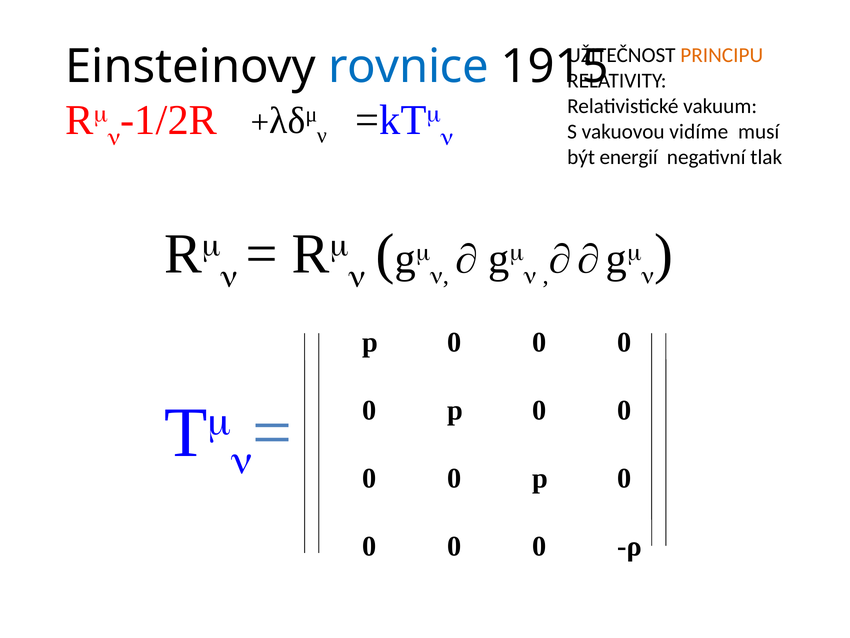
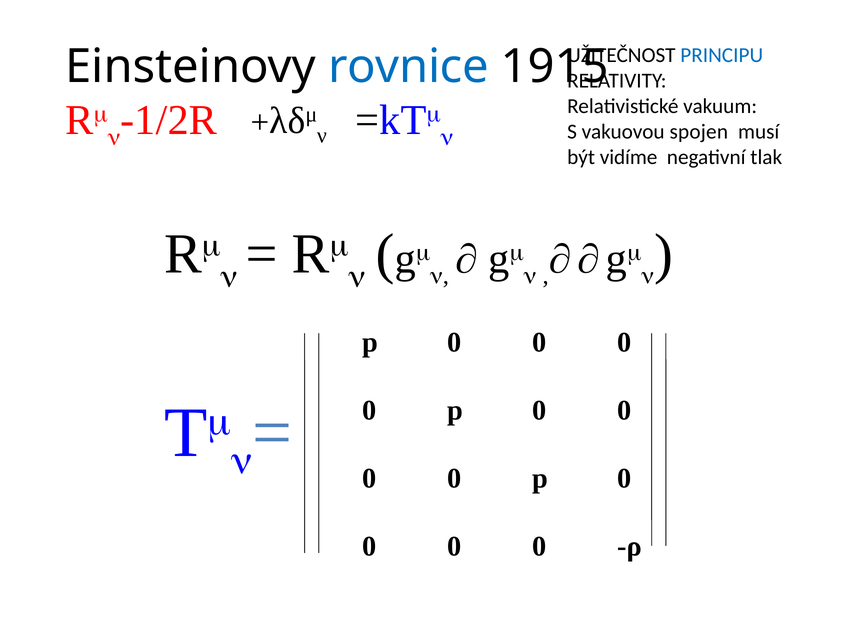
PRINCIPU colour: orange -> blue (722, 55)
vidíme: vidíme -> spojen (699, 131)
energií: energií -> vidíme (629, 157)
